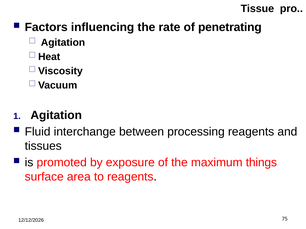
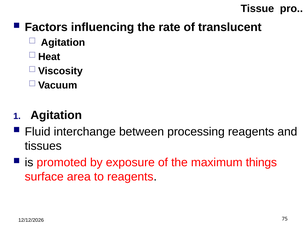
penetrating: penetrating -> translucent (230, 27)
